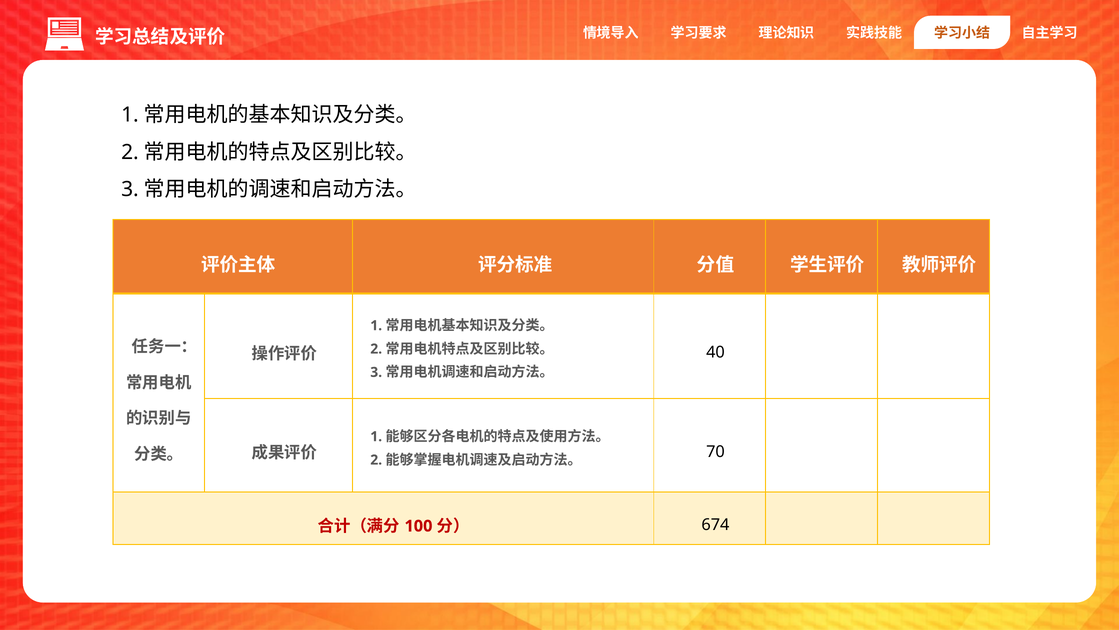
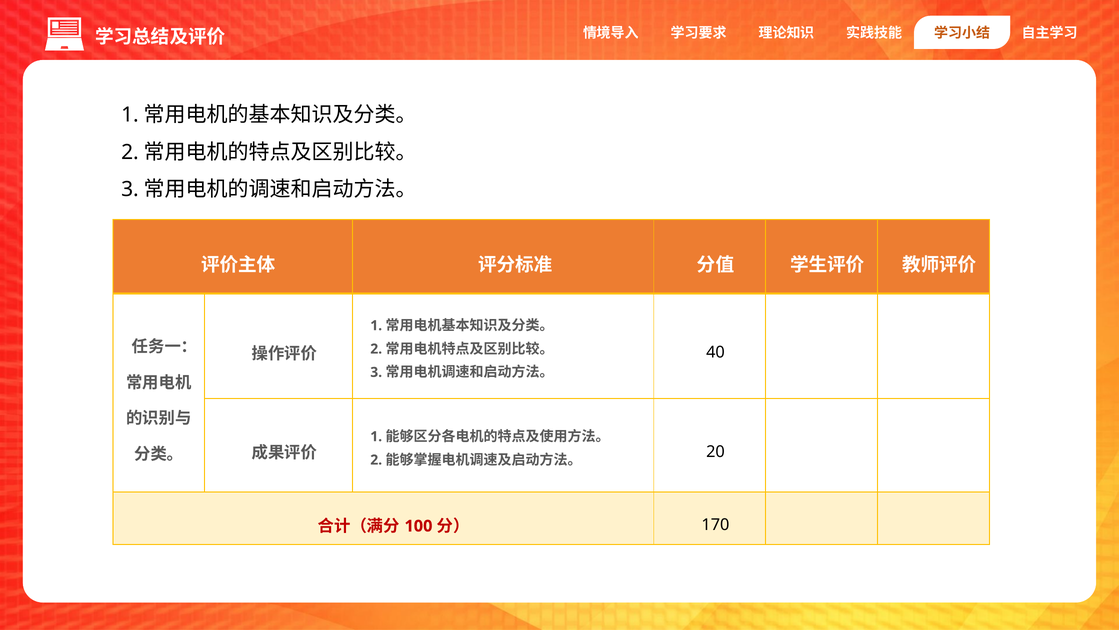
70: 70 -> 20 (716, 451)
674: 674 -> 170 (715, 524)
